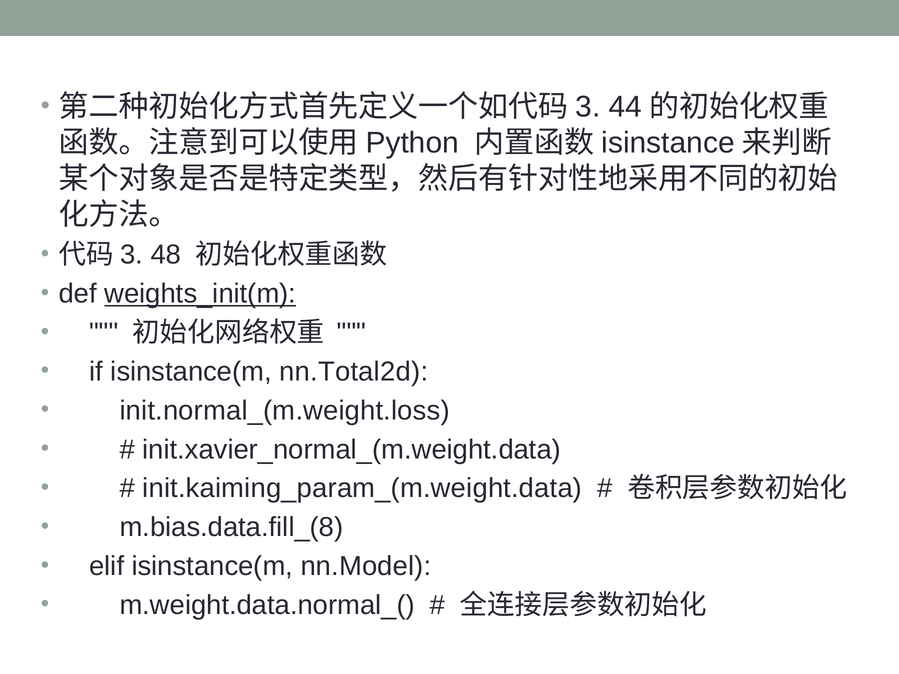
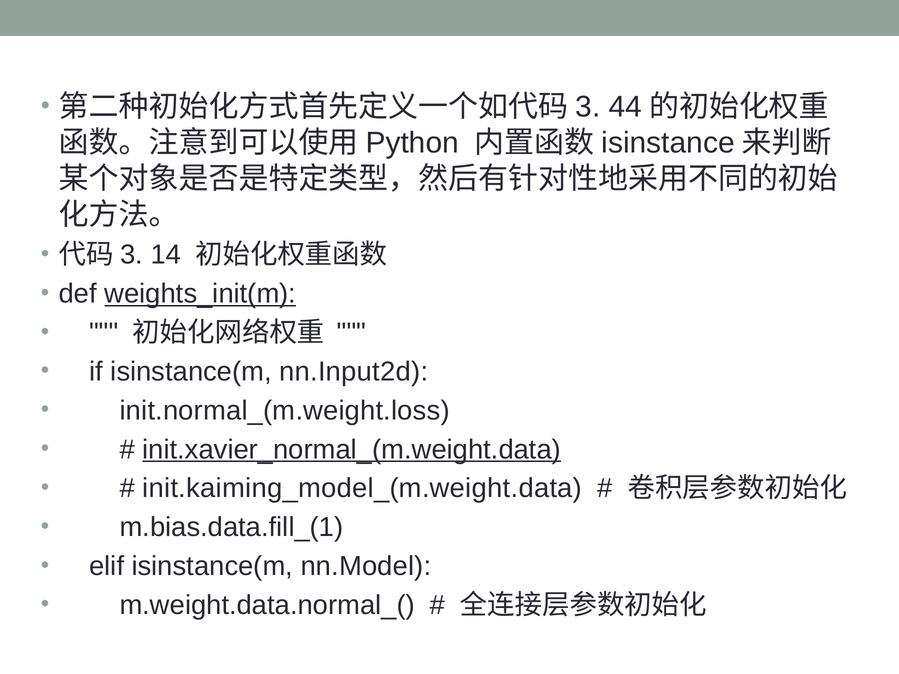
48: 48 -> 14 (166, 255)
nn.Total2d: nn.Total2d -> nn.Input2d (354, 372)
init.xavier_normal_(m.weight.data underline: none -> present (352, 450)
init.kaiming_param_(m.weight.data: init.kaiming_param_(m.weight.data -> init.kaiming_model_(m.weight.data (362, 489)
m.bias.data.fill_(8: m.bias.data.fill_(8 -> m.bias.data.fill_(1 (231, 528)
